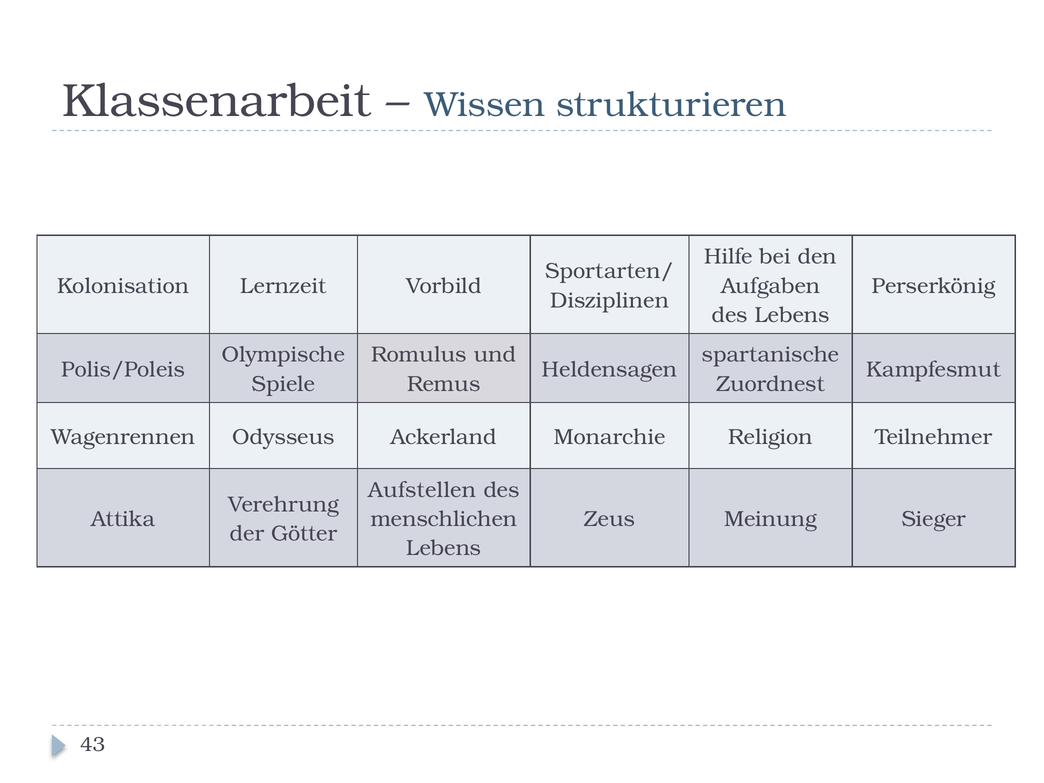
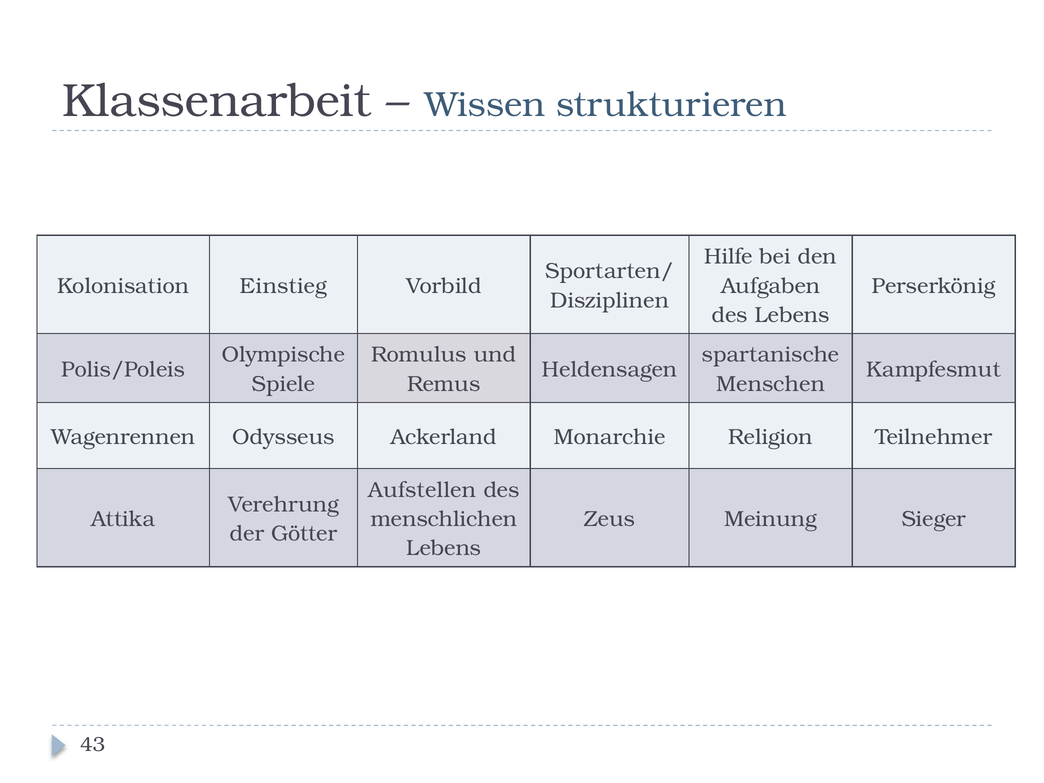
Lernzeit: Lernzeit -> Einstieg (283, 286)
Zuordnest: Zuordnest -> Menschen (771, 384)
